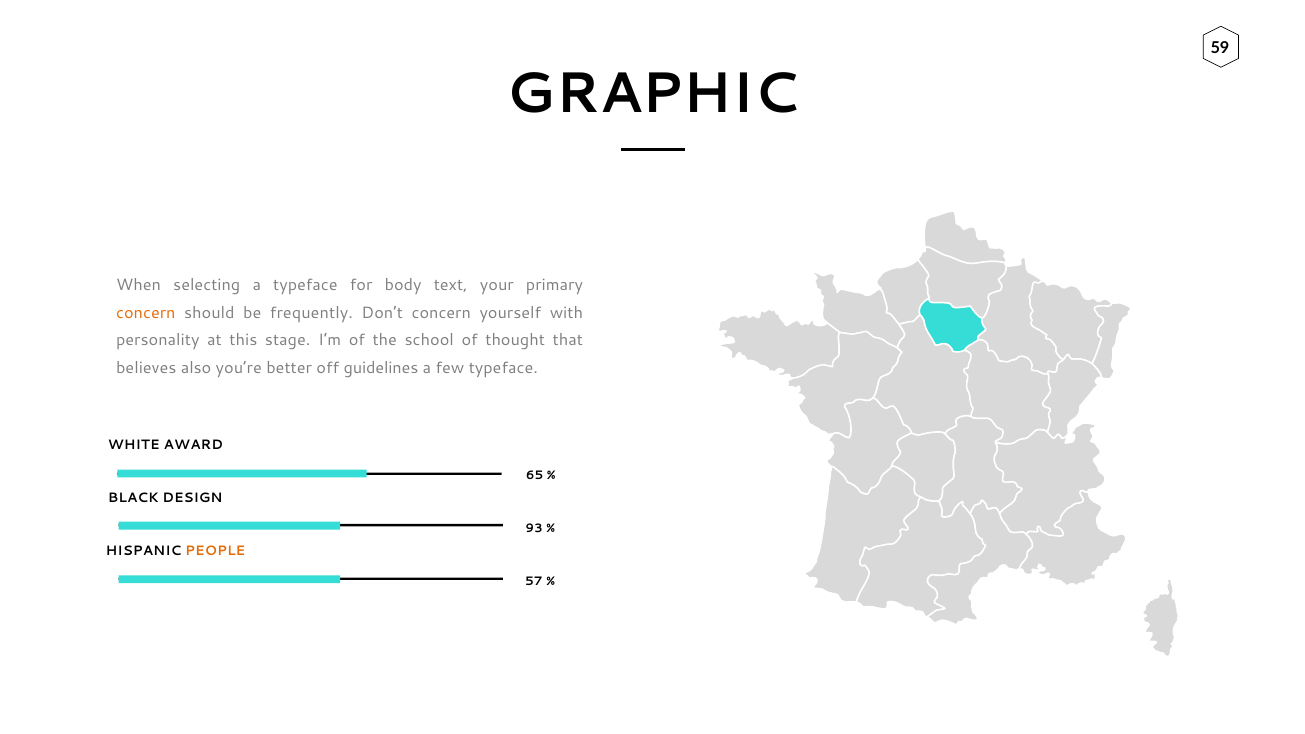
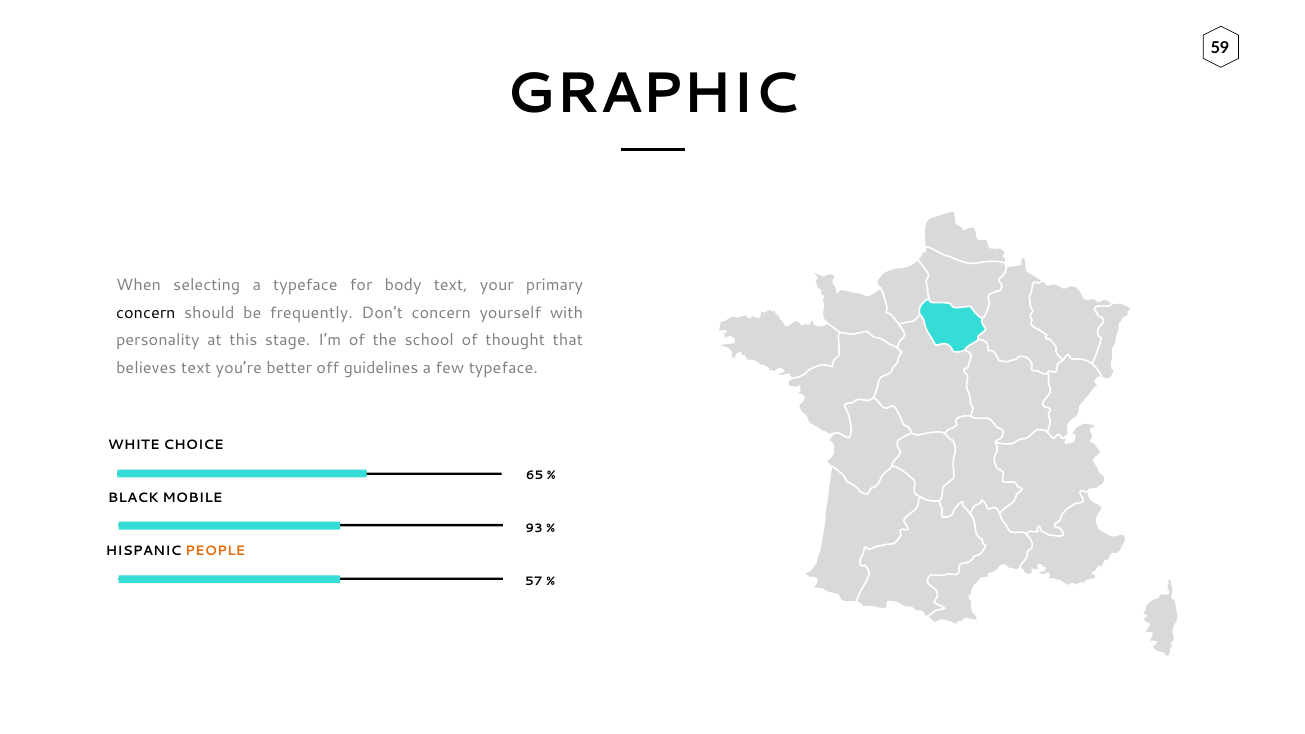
concern colour: orange -> black (146, 313)
believes also: also -> text (196, 368)
AWARD: AWARD -> CHOICE (194, 445)
DESIGN: DESIGN -> MOBILE (192, 498)
